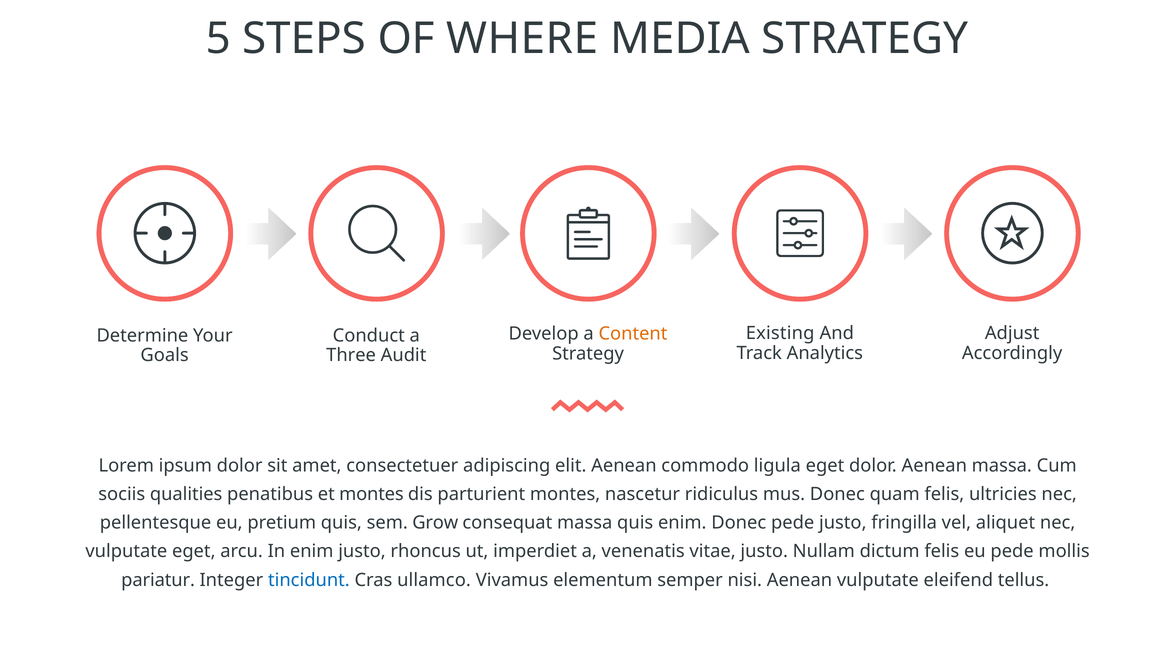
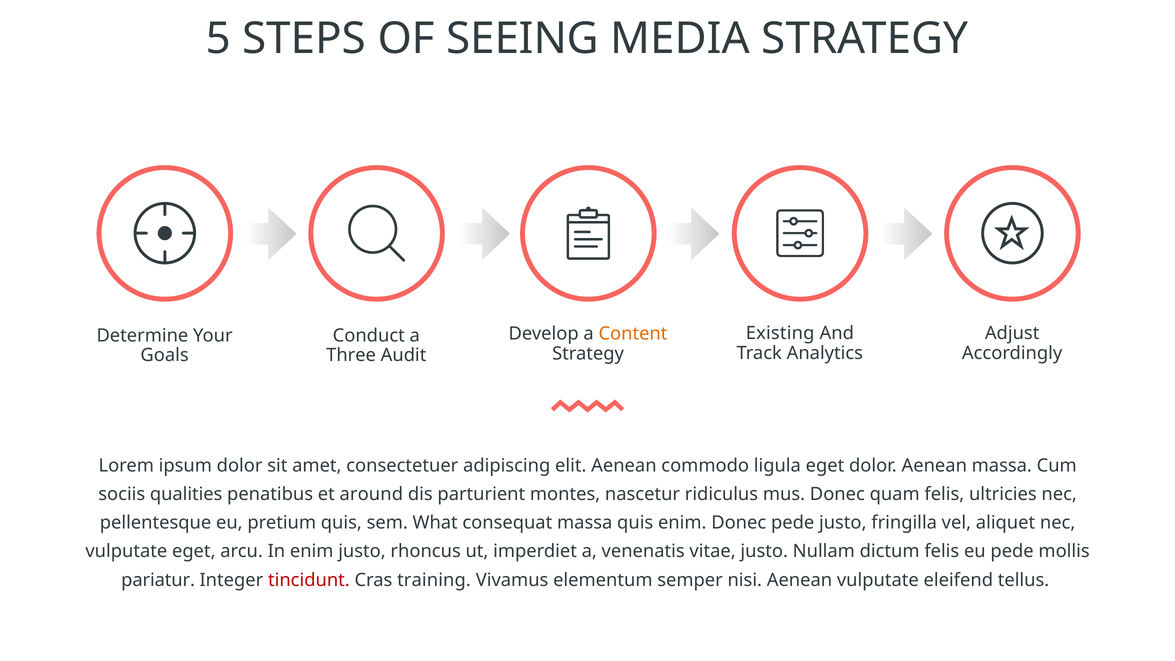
WHERE: WHERE -> SEEING (523, 39)
et montes: montes -> around (371, 494)
Grow: Grow -> What (435, 523)
tincidunt colour: blue -> red (309, 580)
ullamco: ullamco -> training (434, 580)
